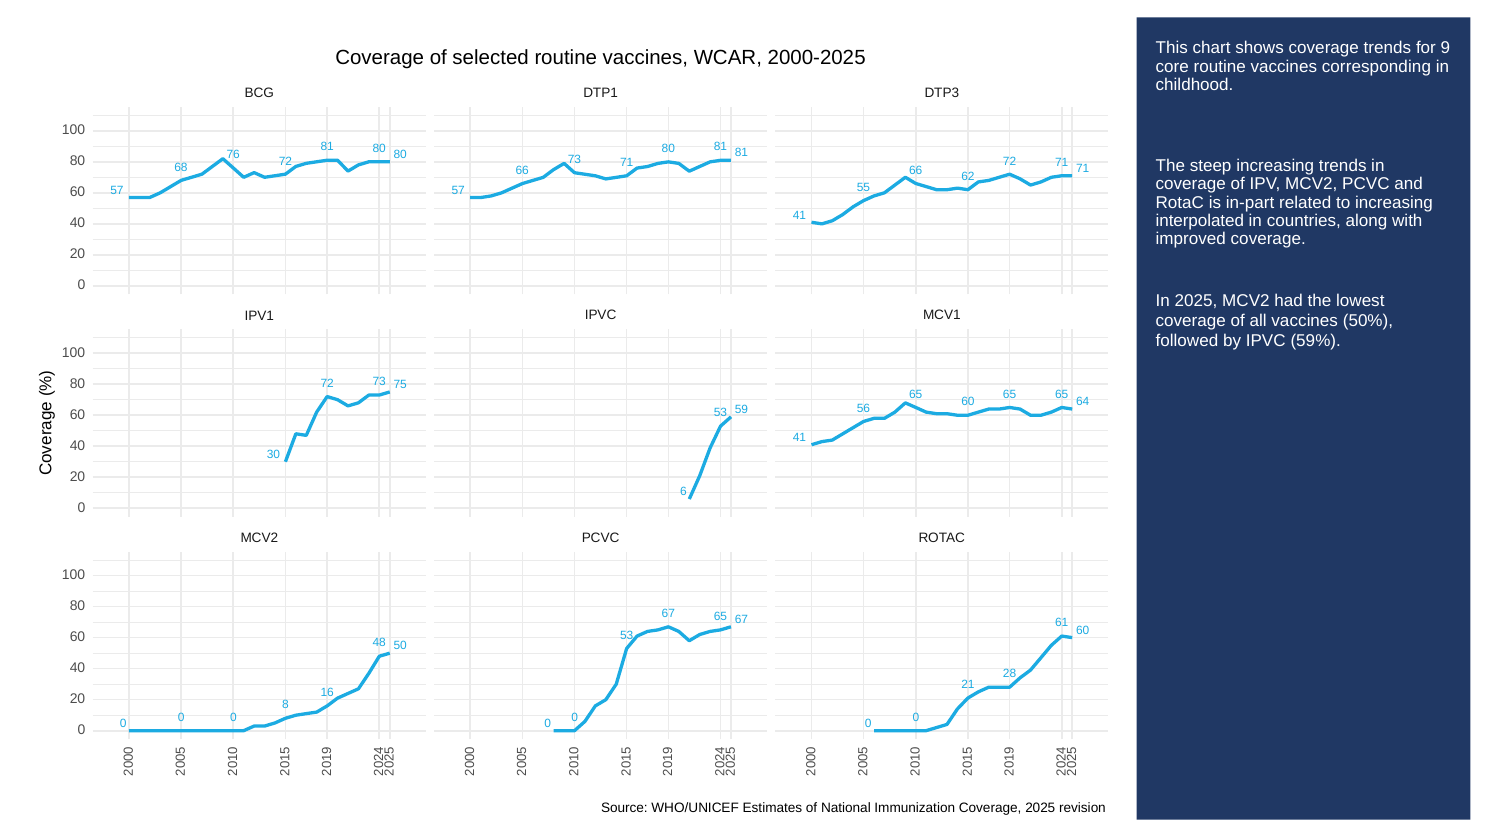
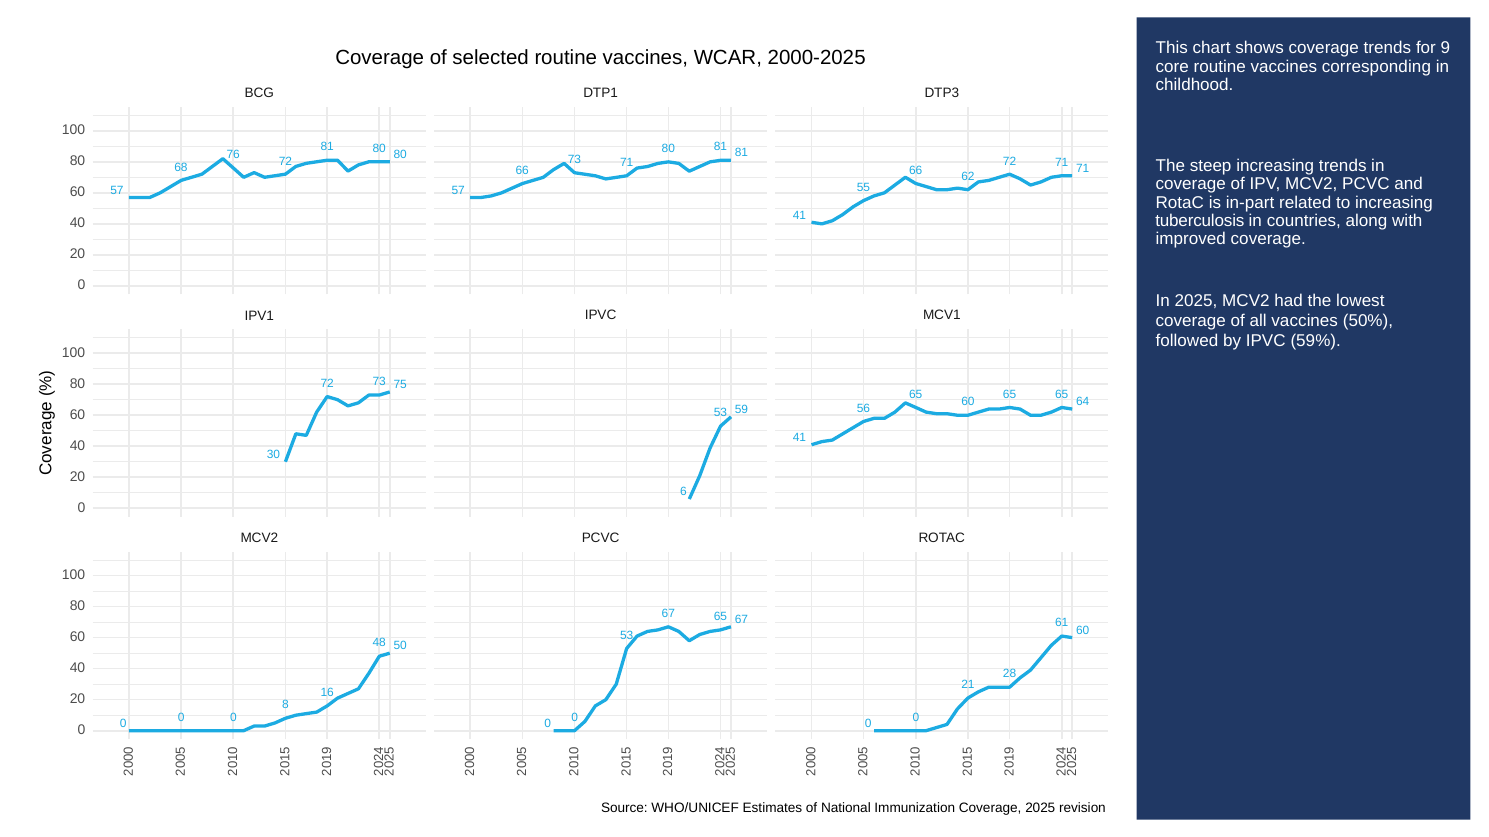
interpolated: interpolated -> tuberculosis (1200, 221)
